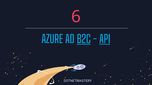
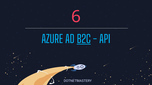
API underline: present -> none (105, 40)
